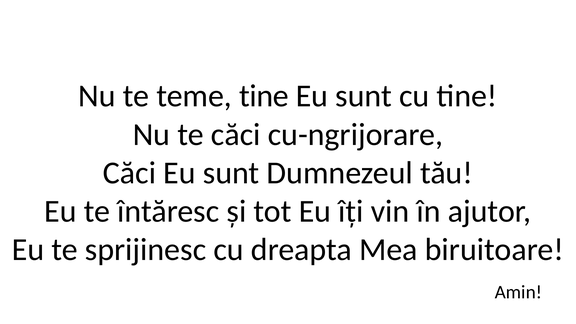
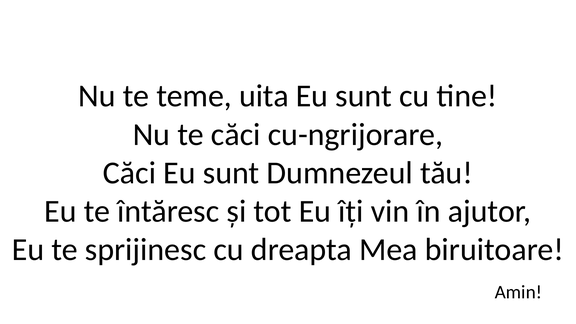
teme tine: tine -> uita (264, 96)
